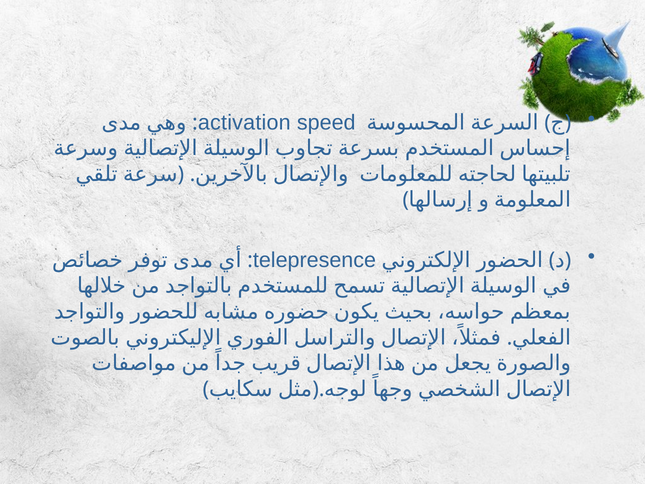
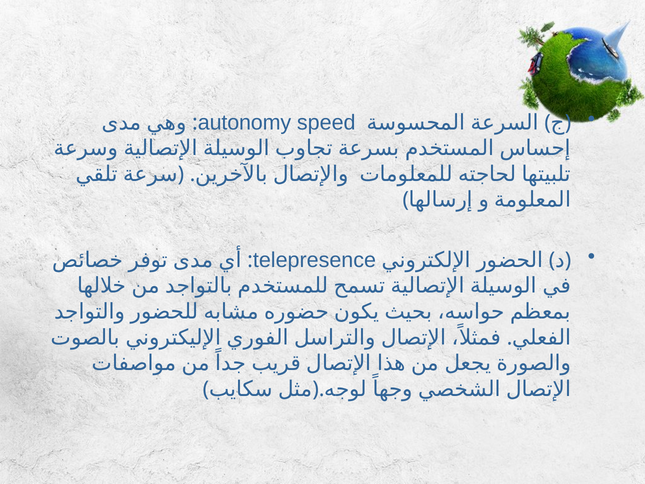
activation: activation -> autonomy (245, 122)
